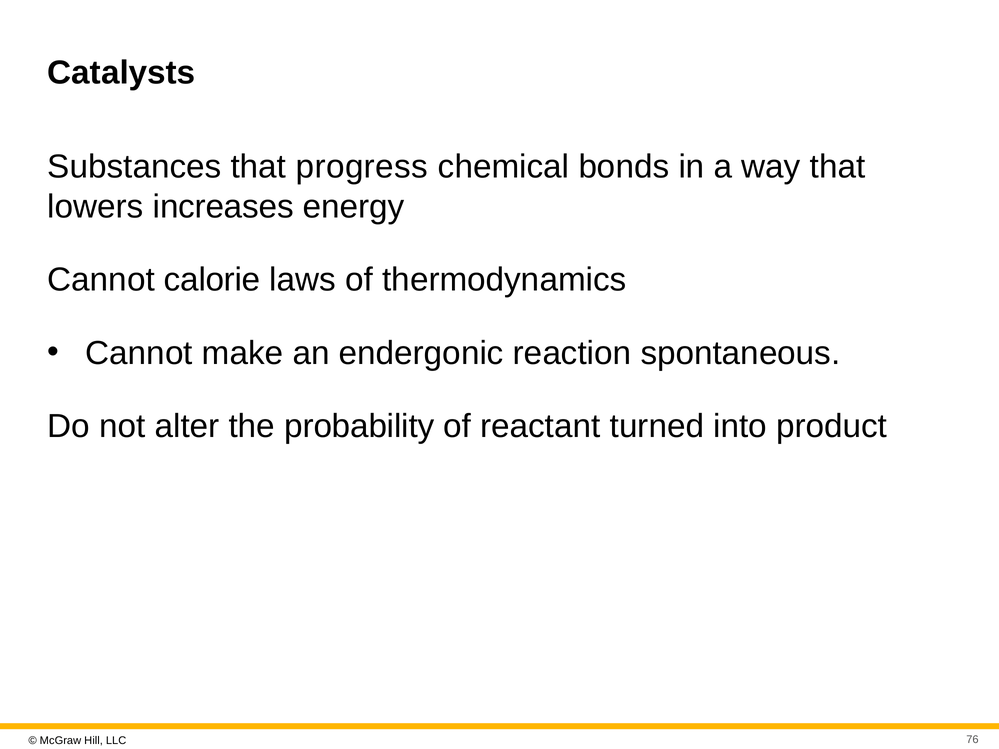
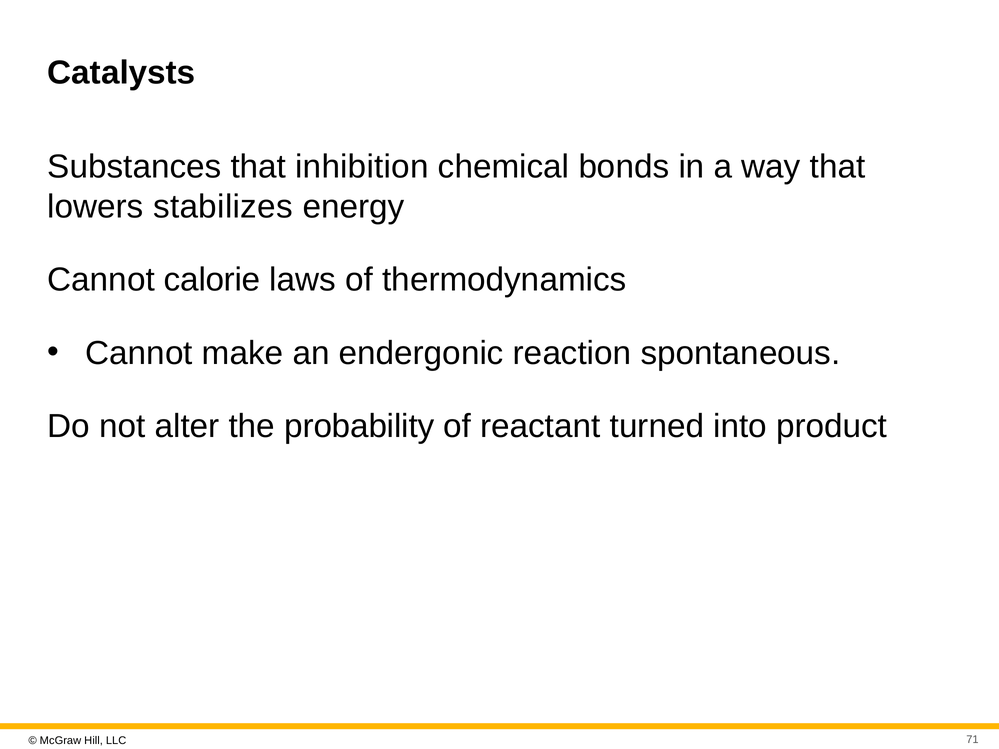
progress: progress -> inhibition (362, 167)
increases: increases -> stabilizes (223, 207)
76: 76 -> 71 (972, 740)
